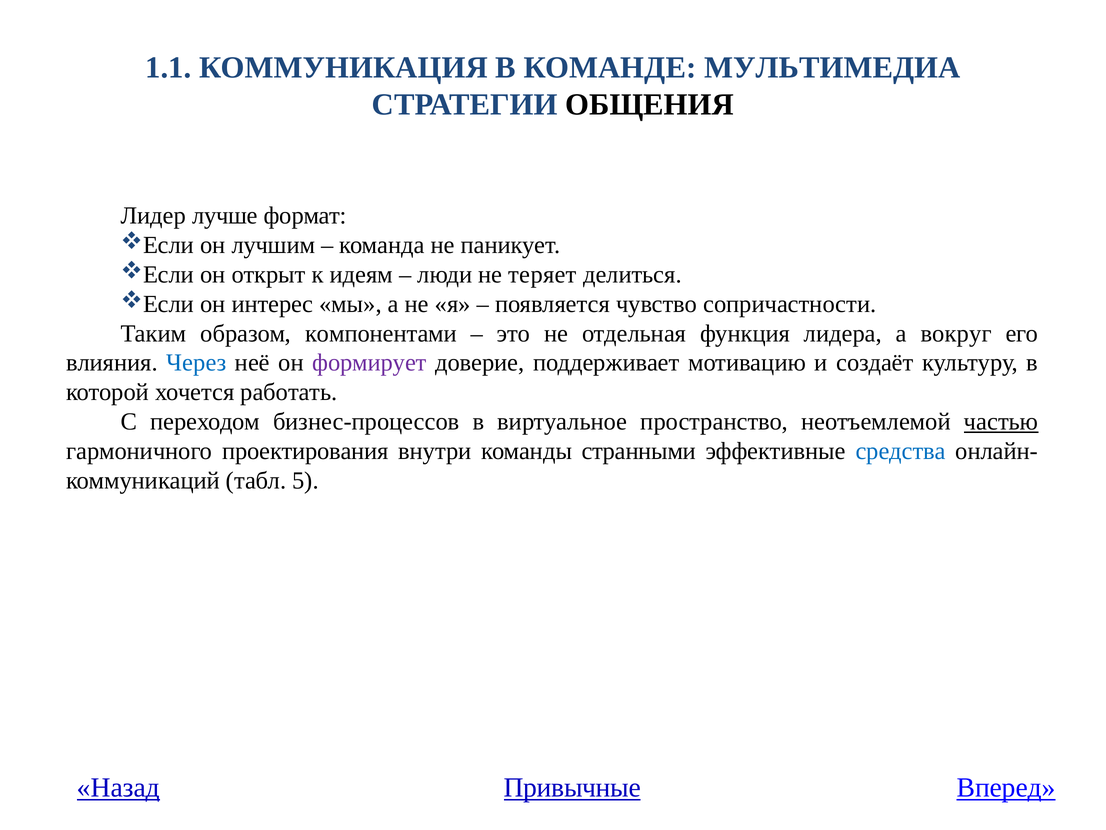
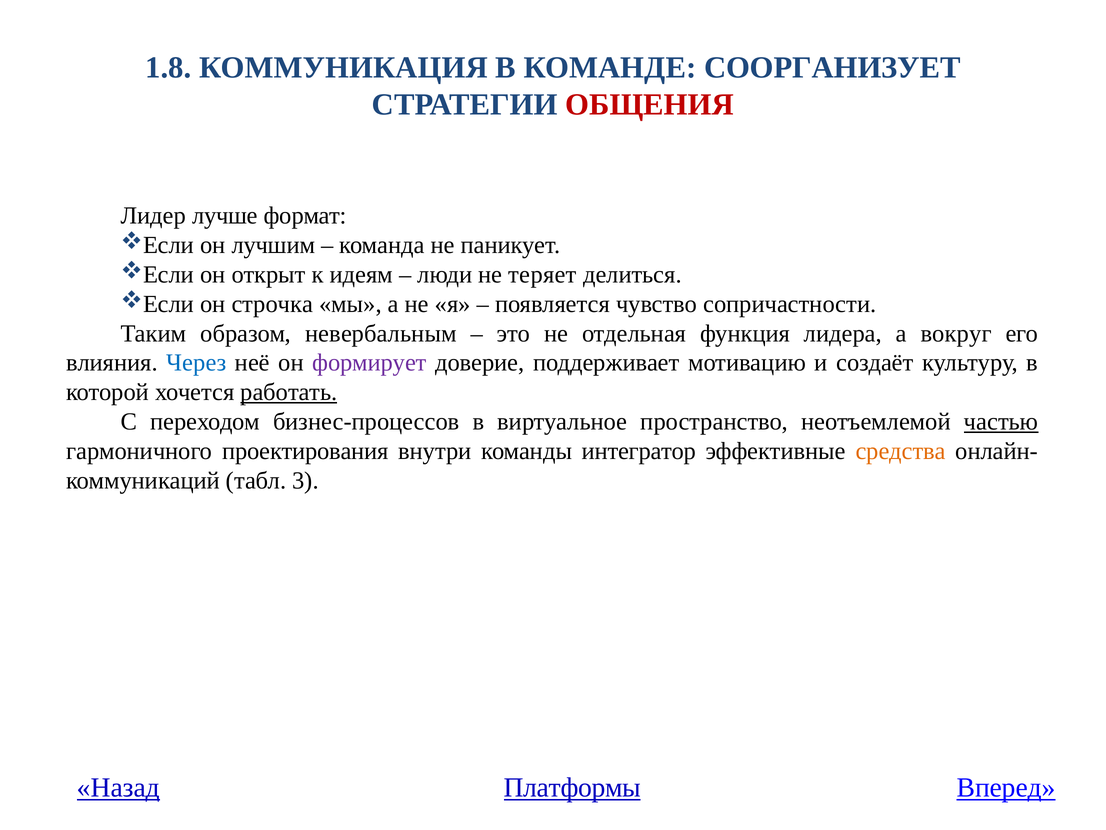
1.1: 1.1 -> 1.8 (168, 68)
МУЛЬТИМЕДИА: МУЛЬТИМЕДИА -> СООРГАНИЗУЕТ (832, 68)
ОБЩЕНИЯ colour: black -> red (650, 105)
интерес: интерес -> строчка (272, 304)
компонентами: компонентами -> невербальным (381, 333)
работать underline: none -> present (289, 392)
странными: странными -> интегратор (639, 451)
средства colour: blue -> orange (901, 451)
5: 5 -> 3 (305, 480)
Привычные: Привычные -> Платформы (572, 787)
